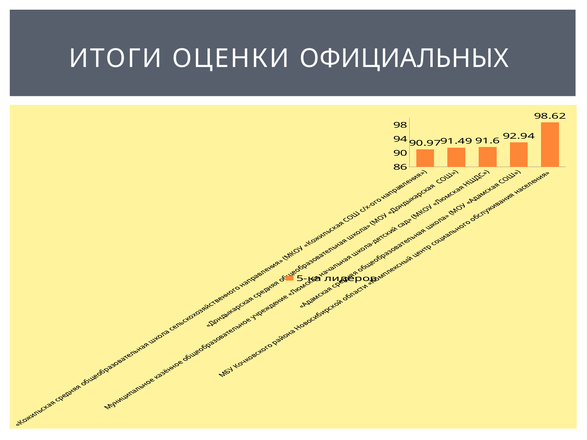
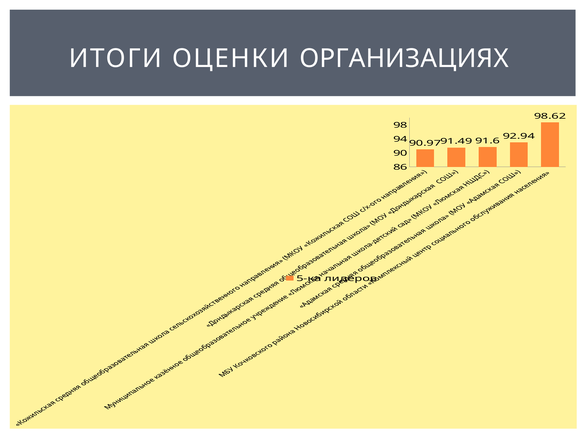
ОФИЦИАЛЬНЫХ: ОФИЦИАЛЬНЫХ -> ОРГАНИЗАЦИЯХ (404, 58)
